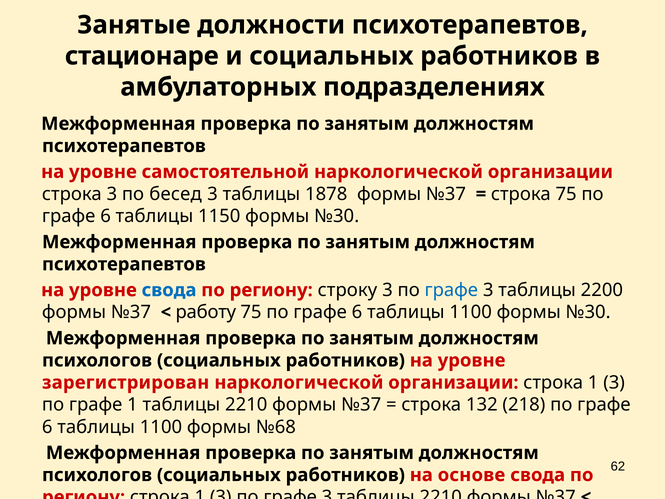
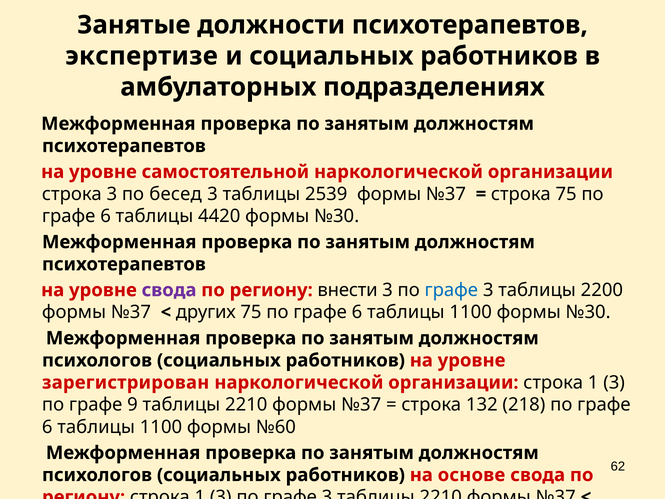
стационаре: стационаре -> экспертизе (142, 56)
1878: 1878 -> 2539 (326, 194)
1150: 1150 -> 4420 (219, 216)
свода colour: blue -> purple (169, 290)
строку: строку -> внести (348, 290)
работу: работу -> других (206, 312)
графе 1: 1 -> 9 (132, 405)
№68: №68 -> №60 (276, 427)
